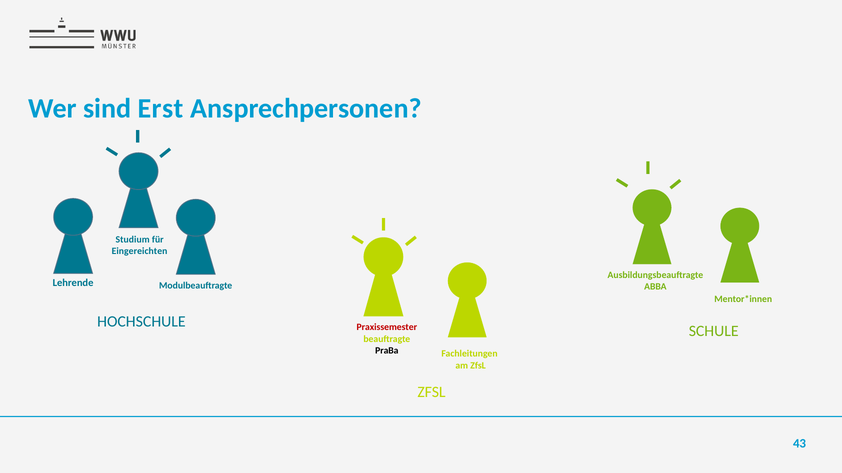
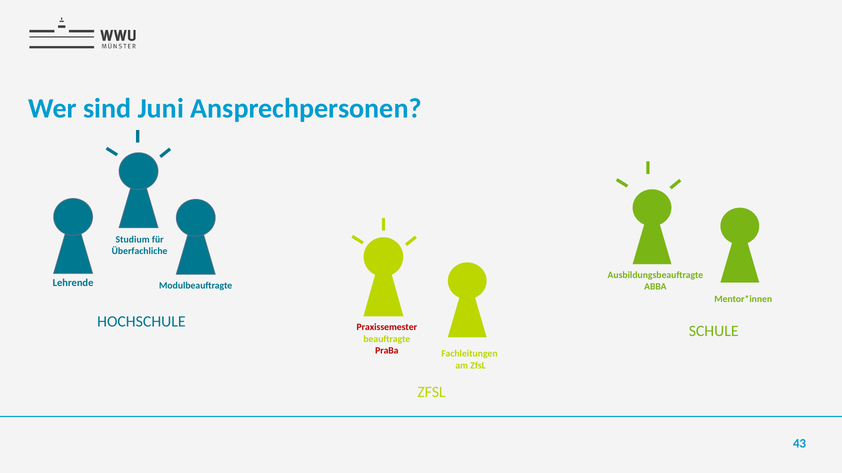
Erst: Erst -> Juni (161, 109)
Eingereichten: Eingereichten -> Überfachliche (140, 251)
PraBa colour: black -> red (387, 351)
